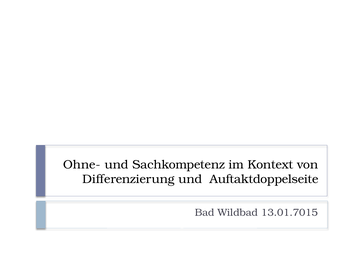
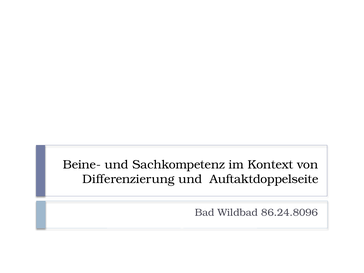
Ohne-: Ohne- -> Beine- (82, 165)
13.01.7015: 13.01.7015 -> 86.24.8096 (290, 213)
